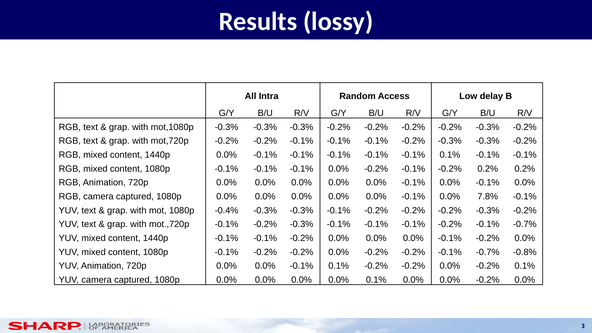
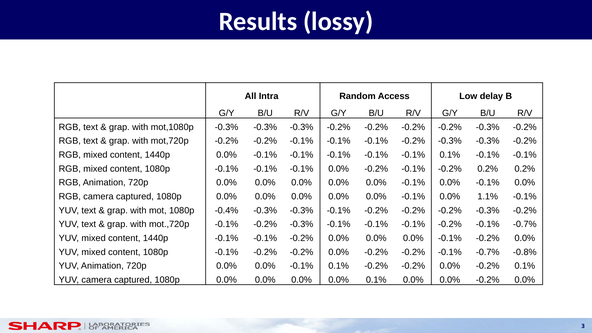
7.8%: 7.8% -> 1.1% (488, 196)
